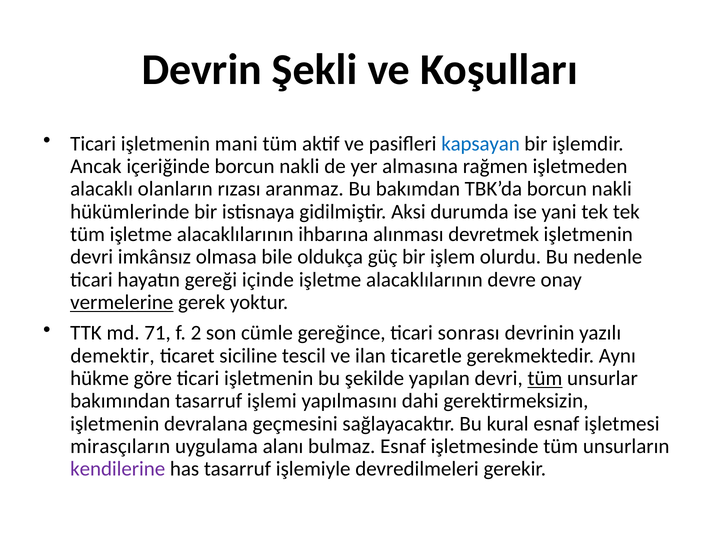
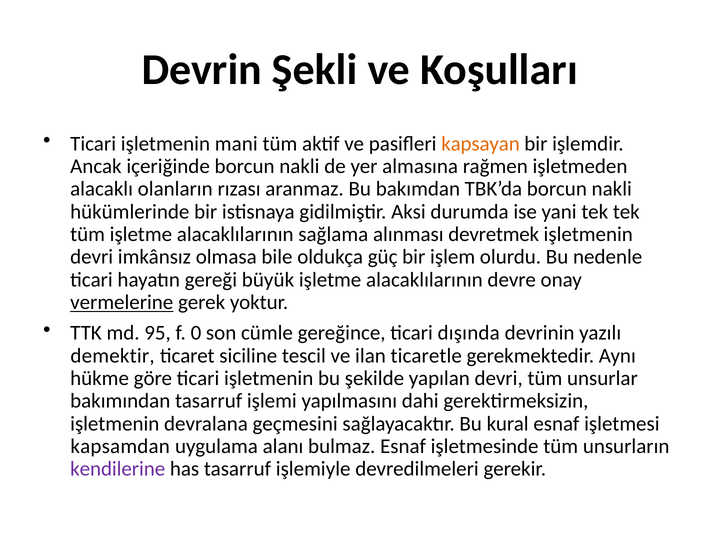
kapsayan colour: blue -> orange (481, 144)
ihbarına: ihbarına -> sağlama (333, 234)
içinde: içinde -> büyük (268, 280)
71: 71 -> 95 (158, 333)
2: 2 -> 0 (196, 333)
sonrası: sonrası -> dışında (469, 333)
tüm underline: present -> none (545, 378)
mirasçıların: mirasçıların -> kapsamdan (120, 446)
